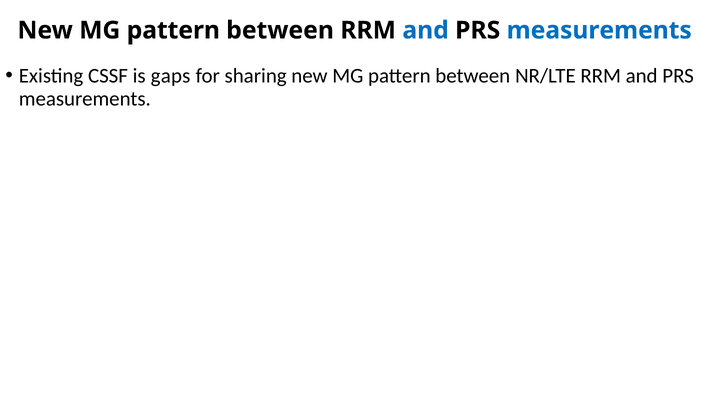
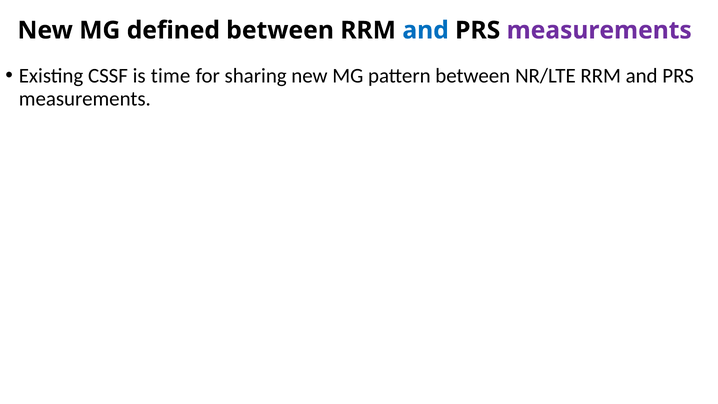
pattern: pattern -> defined (173, 30)
measurements colour: blue -> purple (599, 30)
gaps: gaps -> time (171, 76)
